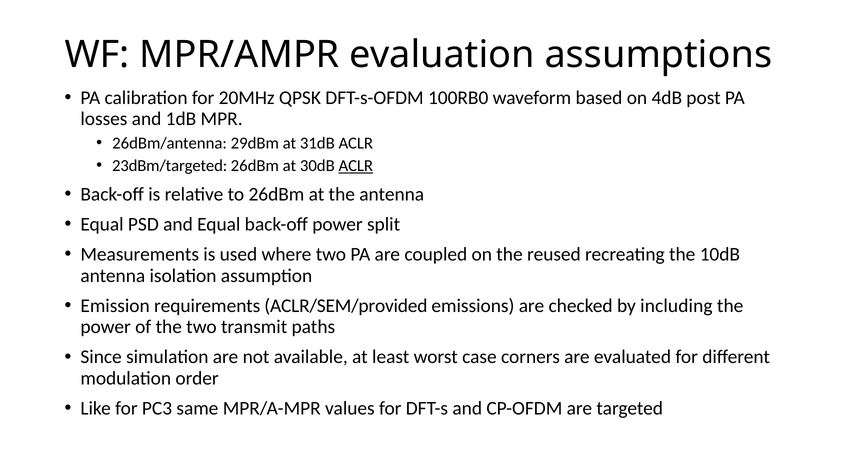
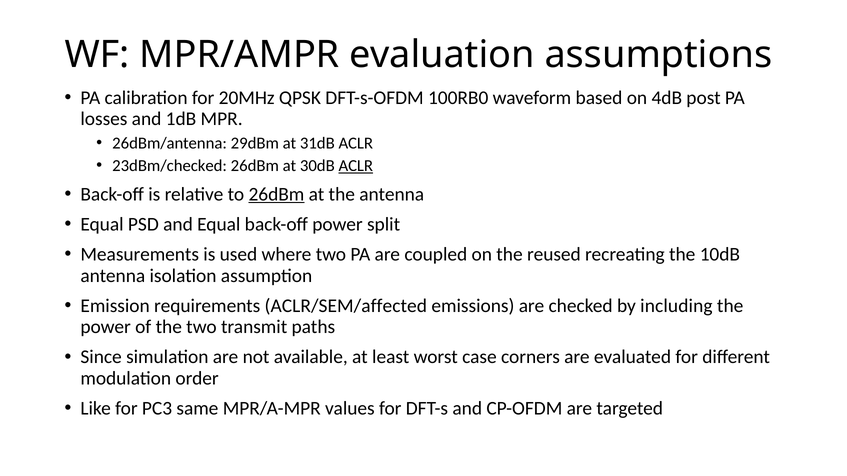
23dBm/targeted: 23dBm/targeted -> 23dBm/checked (170, 166)
26dBm underline: none -> present (276, 194)
ACLR/SEM/provided: ACLR/SEM/provided -> ACLR/SEM/affected (346, 306)
